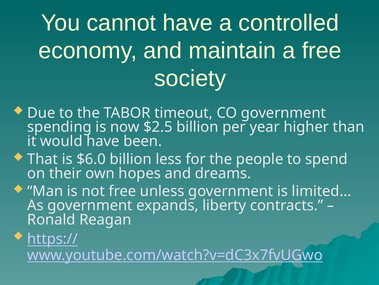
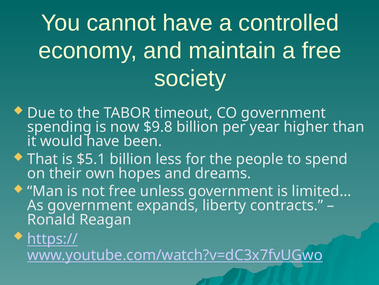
$2.5: $2.5 -> $9.8 (158, 127)
$6.0: $6.0 -> $5.1 (91, 159)
